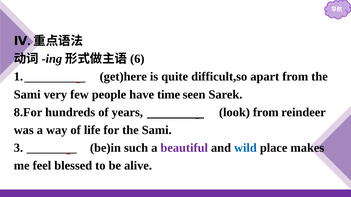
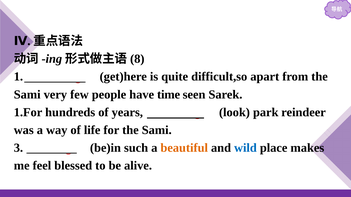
6: 6 -> 8 (137, 59)
8.For: 8.For -> 1.For (28, 112)
look from: from -> park (266, 112)
beautiful colour: purple -> orange (184, 148)
